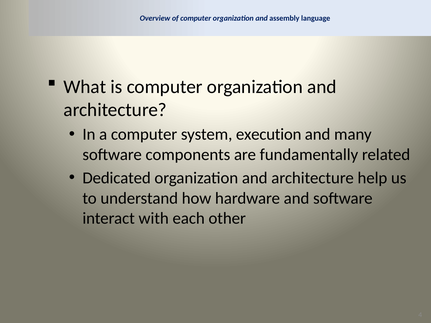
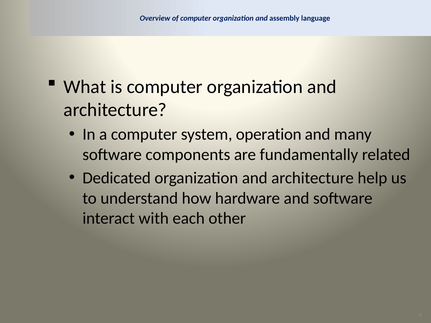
execution: execution -> operation (269, 135)
